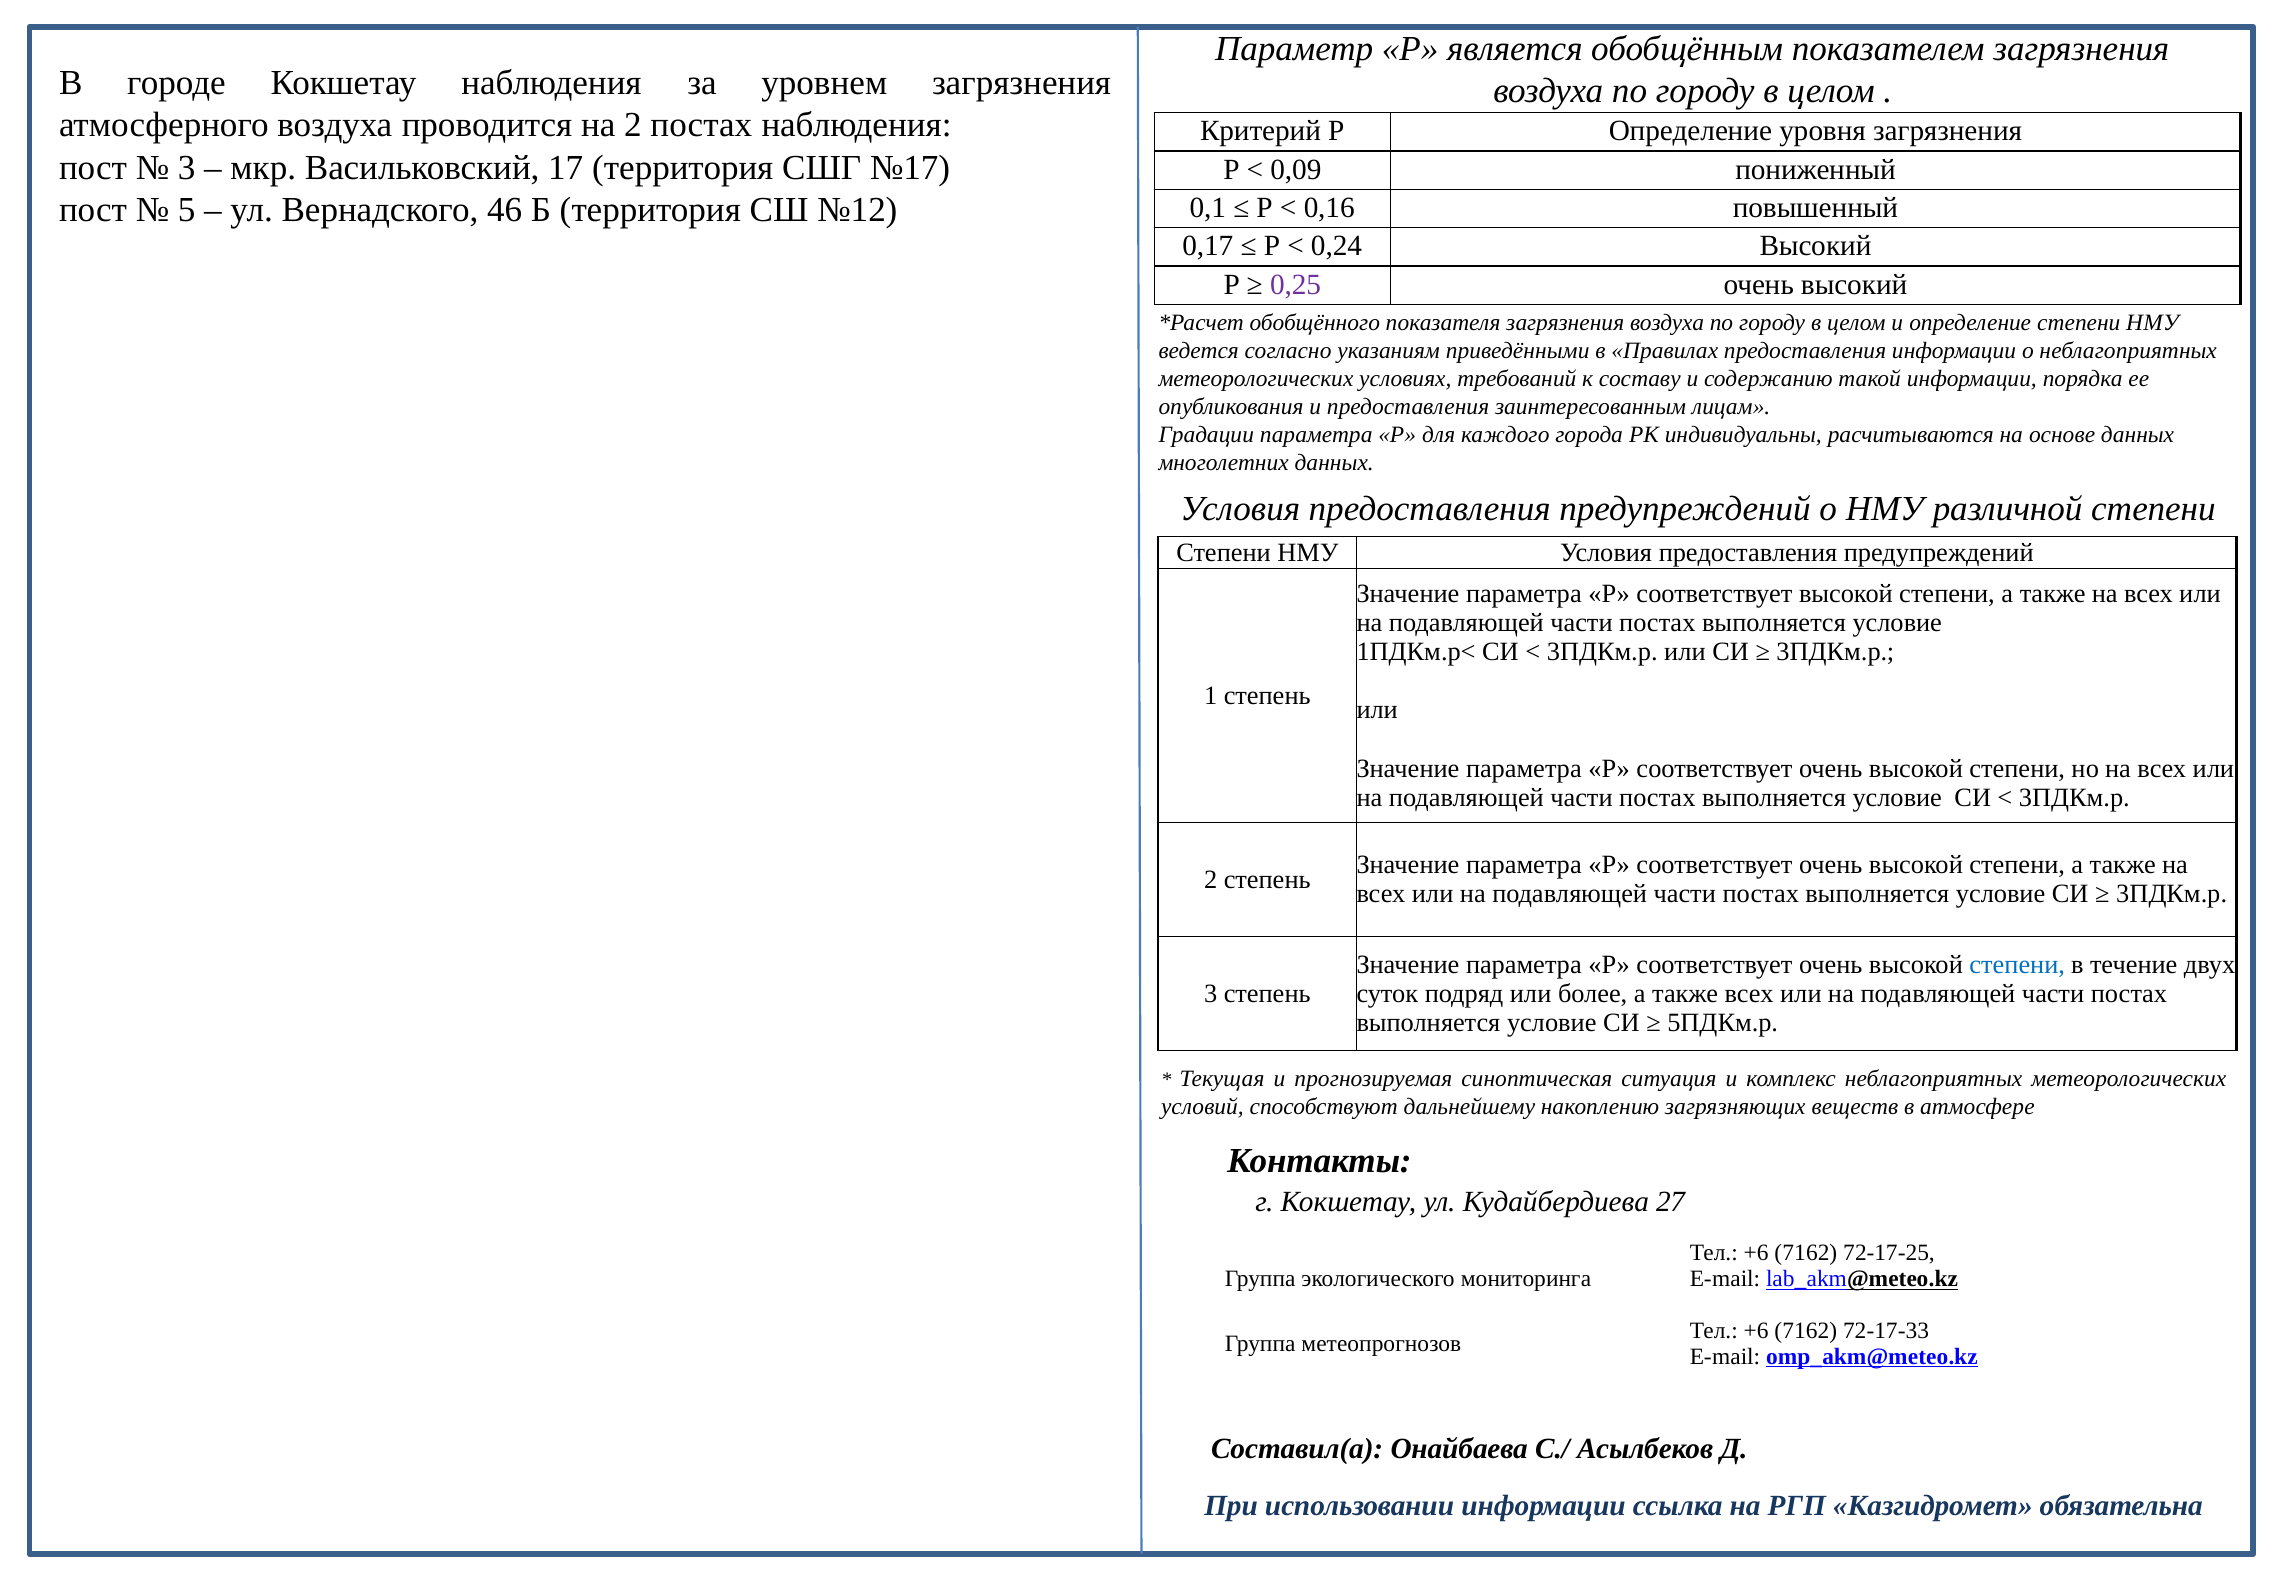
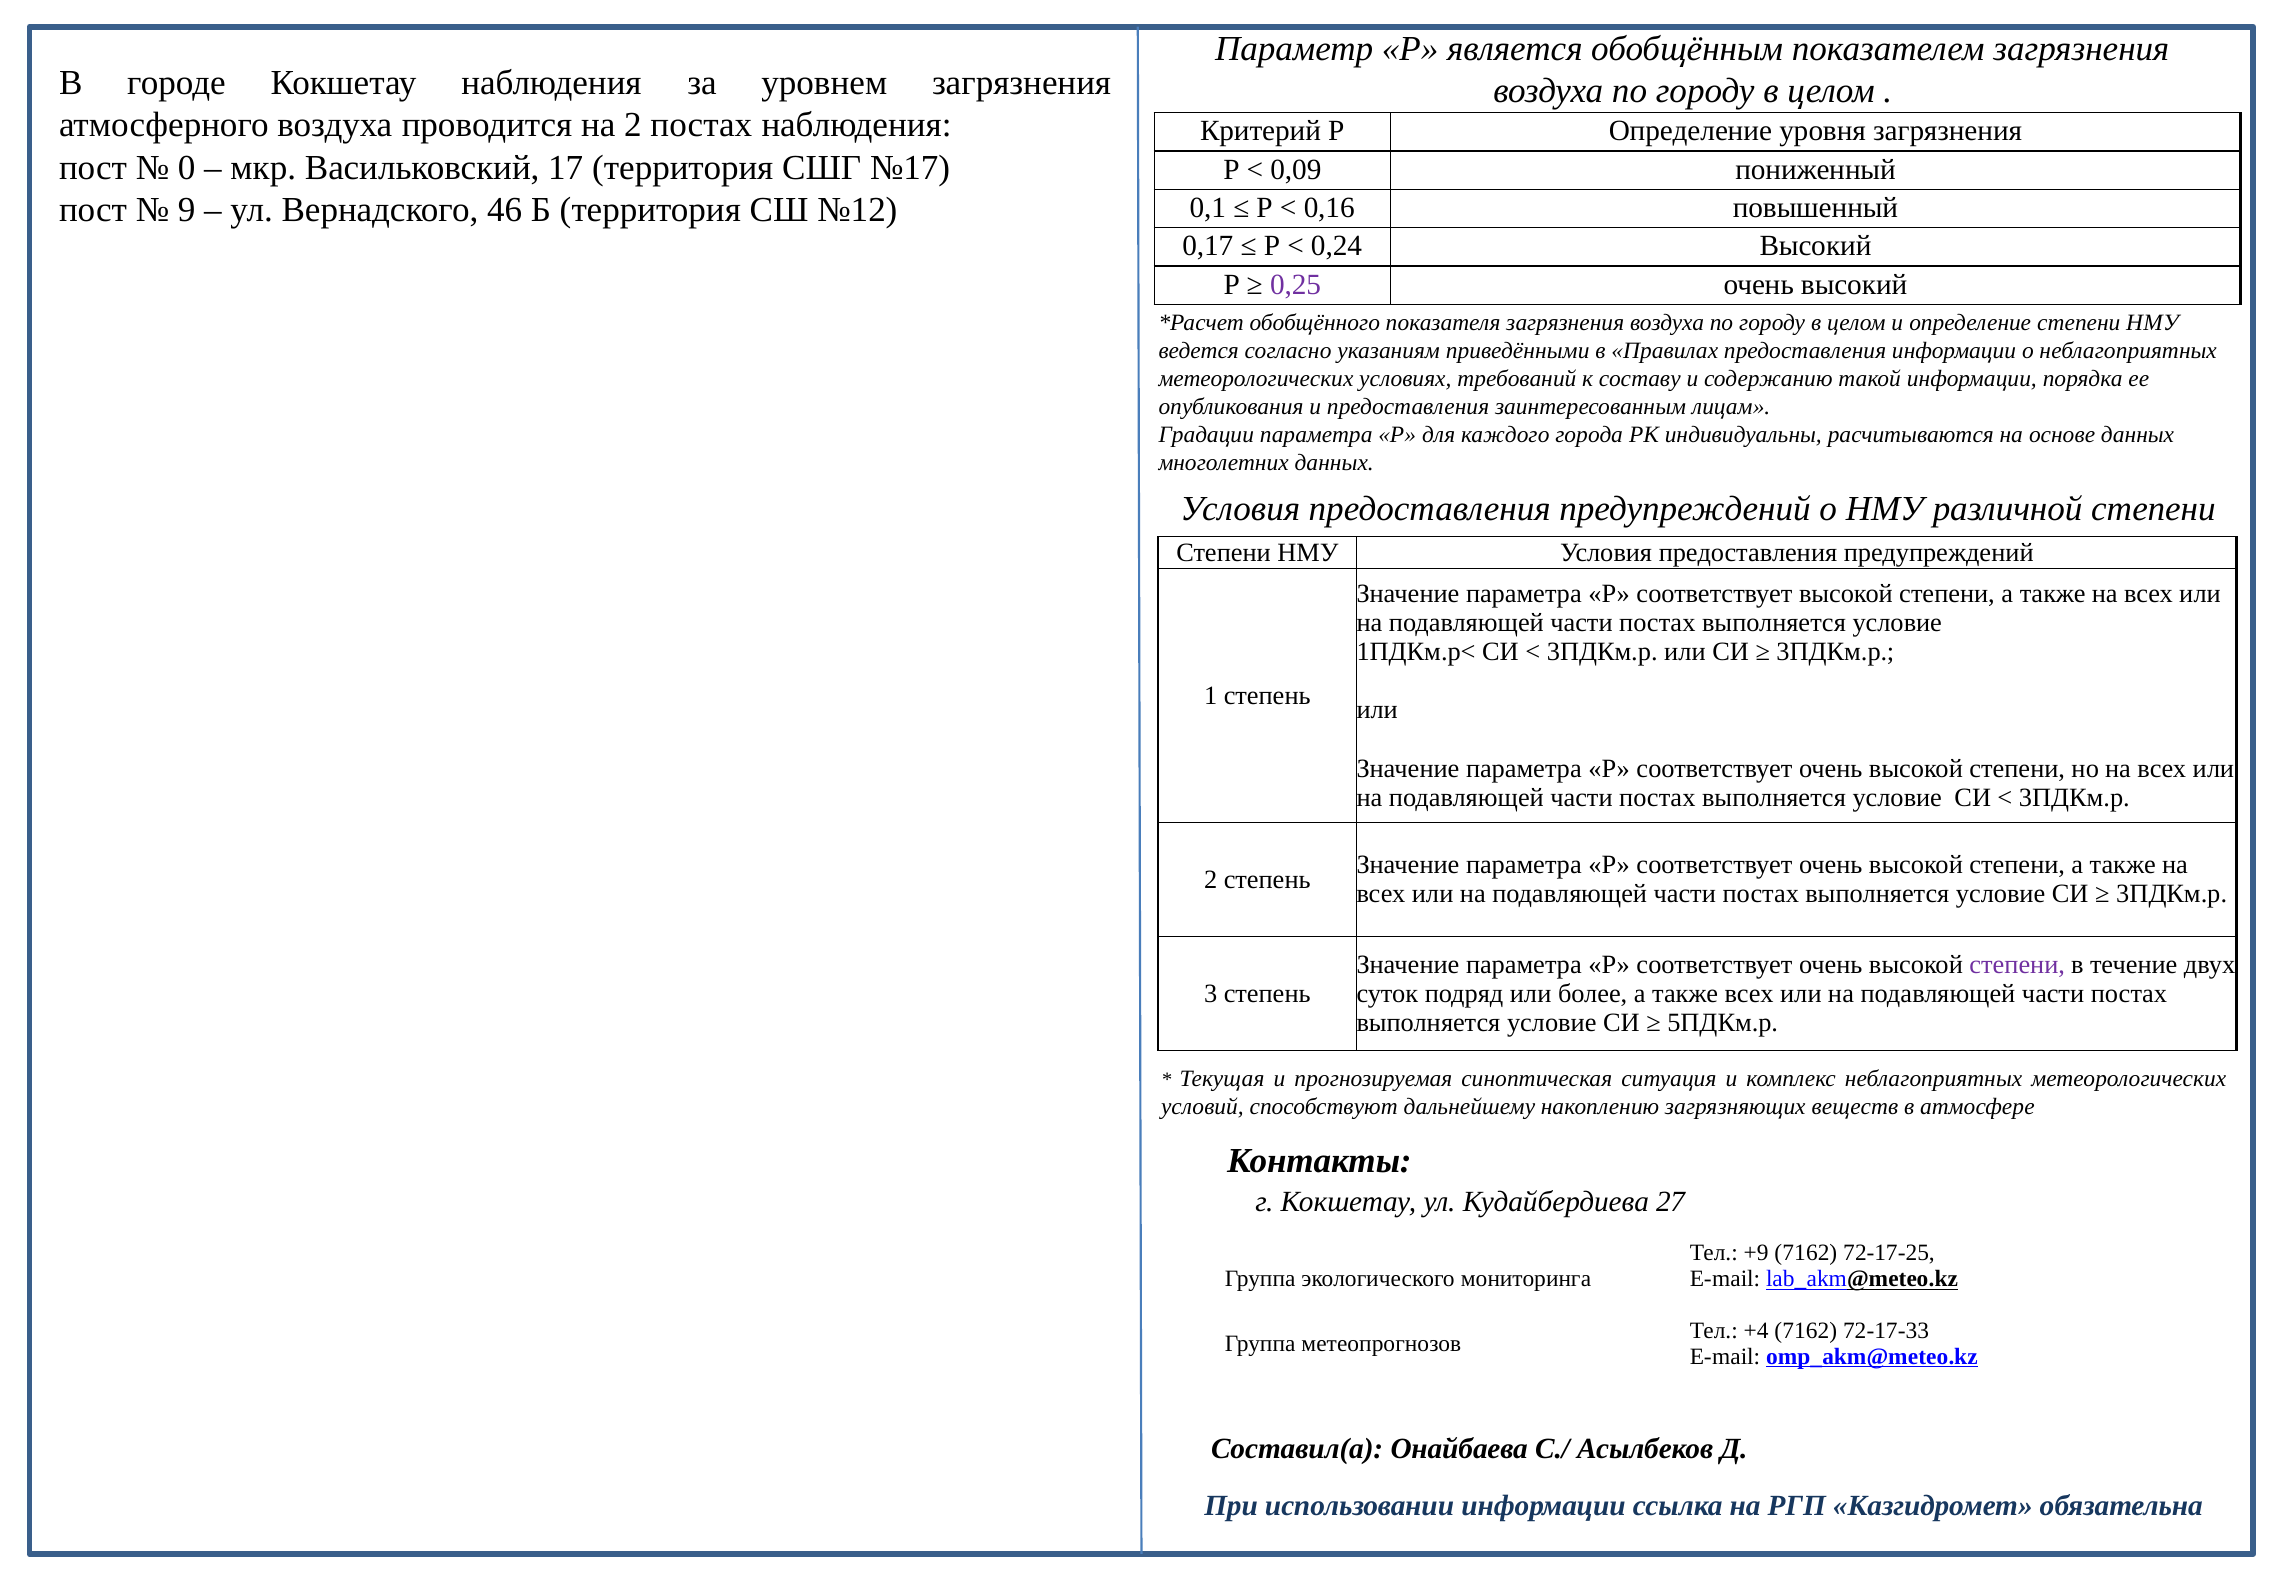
3: 3 -> 0 (187, 167)
5: 5 -> 9 (187, 210)
степени colour: blue -> purple (2017, 964)
+6: +6 -> +9 (1756, 1253)
+6: +6 -> +4 (1756, 1330)
